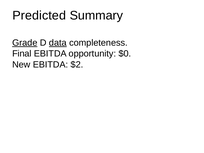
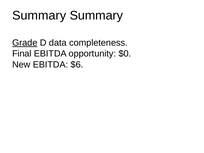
Predicted: Predicted -> Summary (39, 15)
data underline: present -> none (58, 43)
$2: $2 -> $6 (77, 65)
